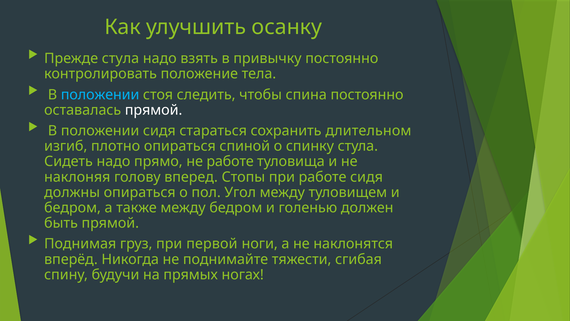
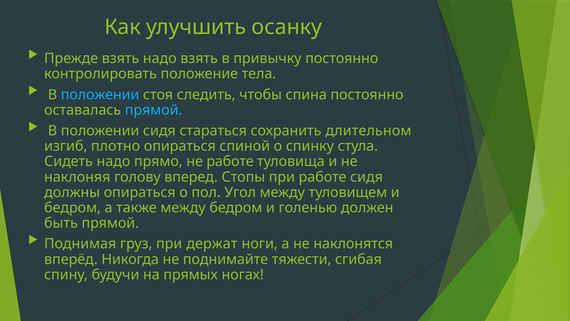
Прежде стула: стула -> взять (121, 58)
прямой colour: white -> light blue (154, 110)
первой: первой -> держат (212, 244)
